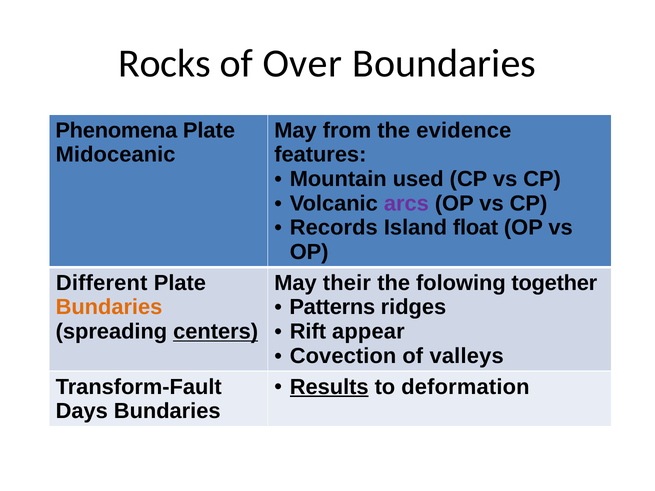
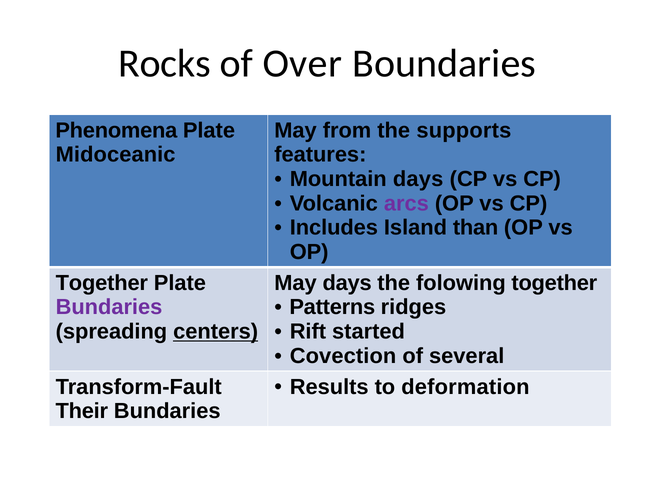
evidence: evidence -> supports (464, 130)
Mountain used: used -> days (418, 179)
Records: Records -> Includes (334, 228)
float: float -> than (476, 228)
Different: Different -> Together (102, 283)
May their: their -> days (347, 283)
Bundaries colour: orange -> purple (109, 307)
appear: appear -> started (369, 332)
valleys: valleys -> several (467, 356)
Results underline: present -> none (329, 387)
Days: Days -> Their (82, 411)
